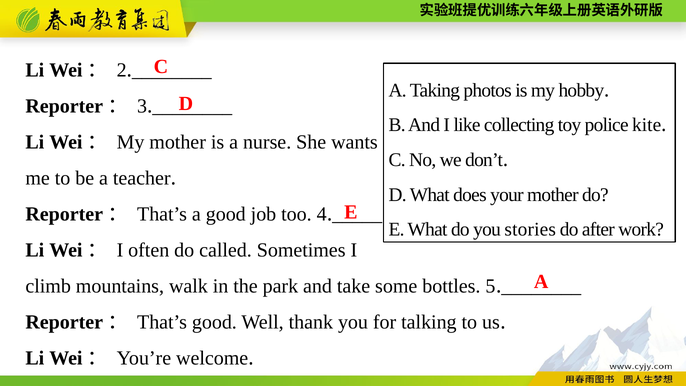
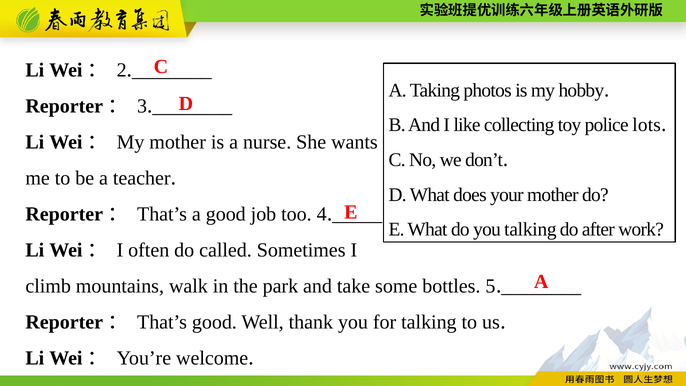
kite: kite -> lots (647, 125)
you stories: stories -> talking (530, 229)
